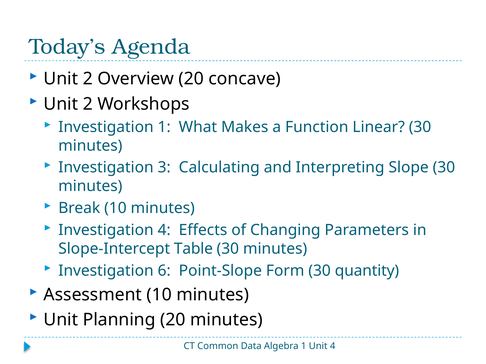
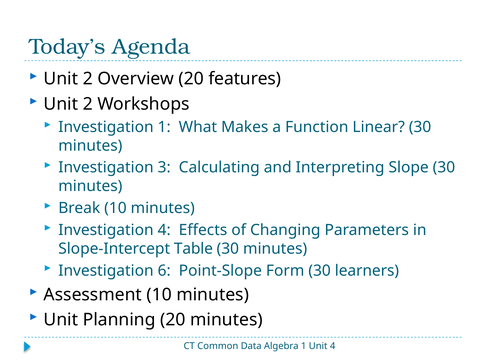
concave: concave -> features (245, 79)
quantity: quantity -> learners (367, 271)
